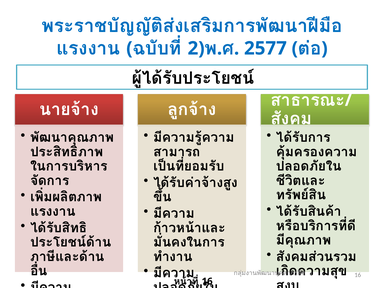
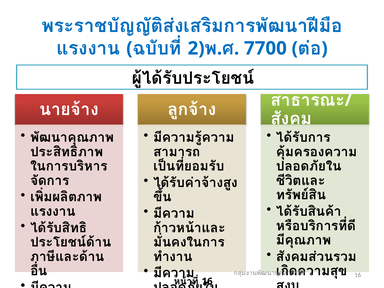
2577: 2577 -> 7700 (265, 48)
